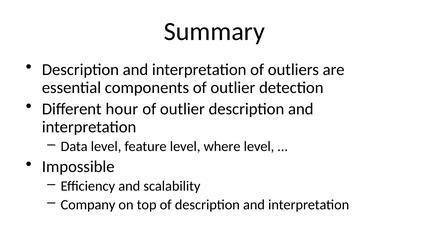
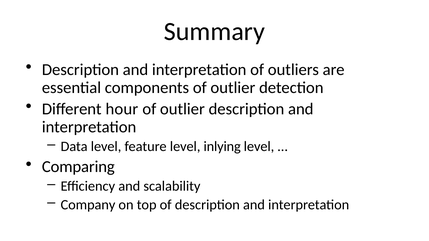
where: where -> inlying (222, 147)
Impossible: Impossible -> Comparing (78, 167)
